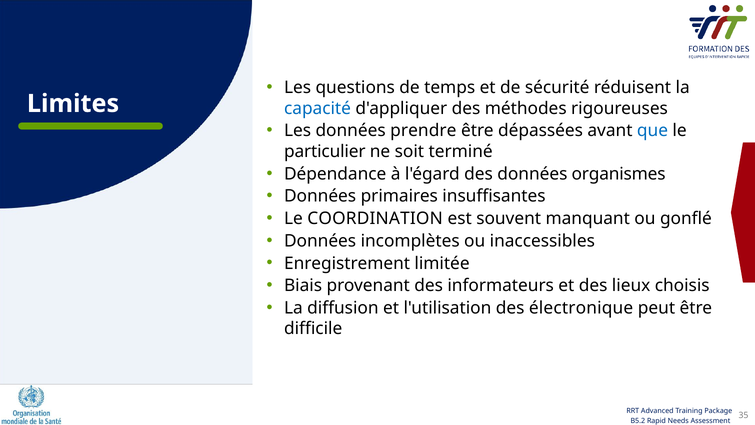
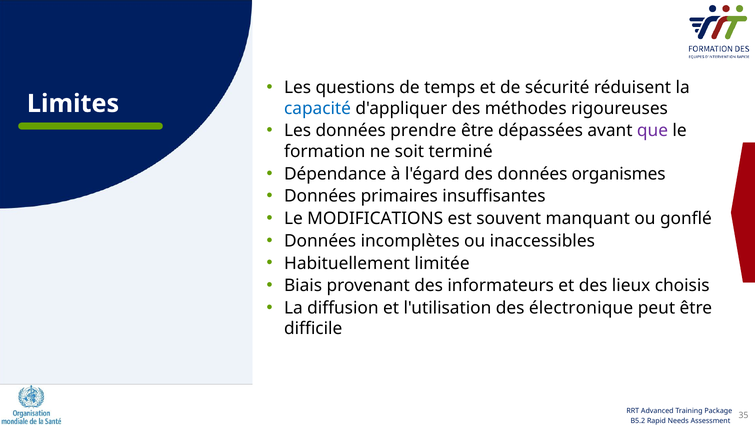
que colour: blue -> purple (653, 131)
particulier: particulier -> formation (325, 151)
COORDINATION: COORDINATION -> MODIFICATIONS (375, 218)
Enregistrement: Enregistrement -> Habituellement (347, 263)
